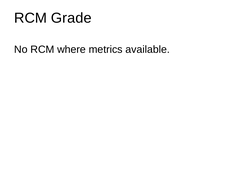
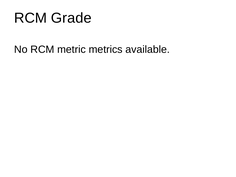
where: where -> metric (72, 49)
